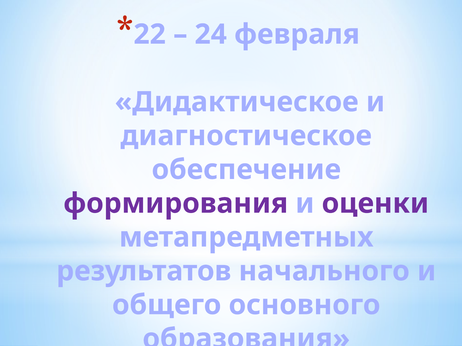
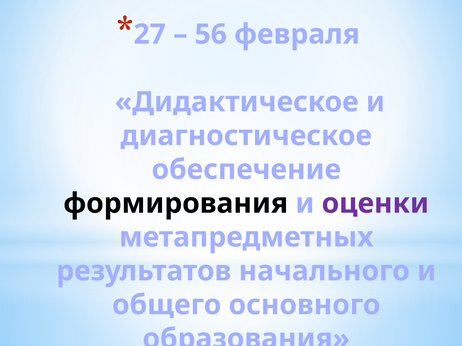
22: 22 -> 27 (150, 34)
24: 24 -> 56 (211, 34)
формирования colour: purple -> black (176, 204)
